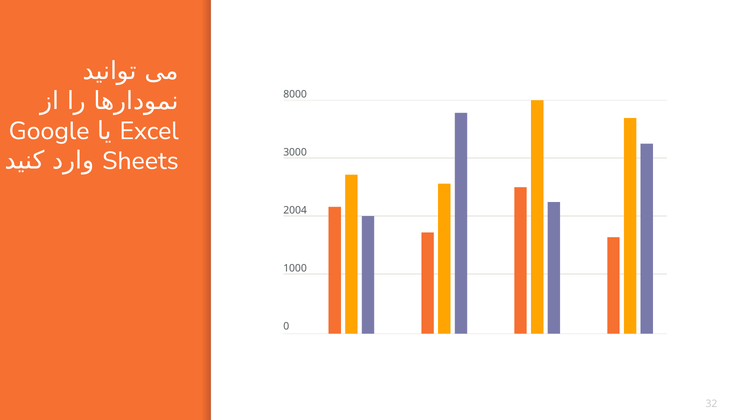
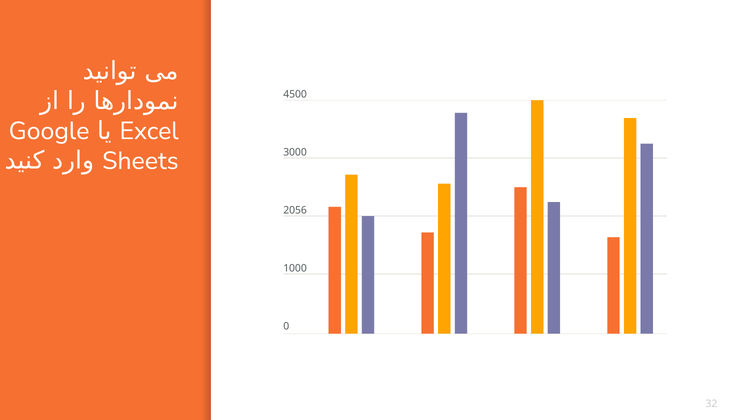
8000: 8000 -> 4500 (295, 94)
2004: 2004 -> 2056 (295, 210)
